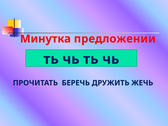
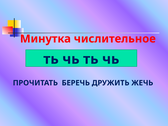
предложении: предложении -> числительное (115, 39)
